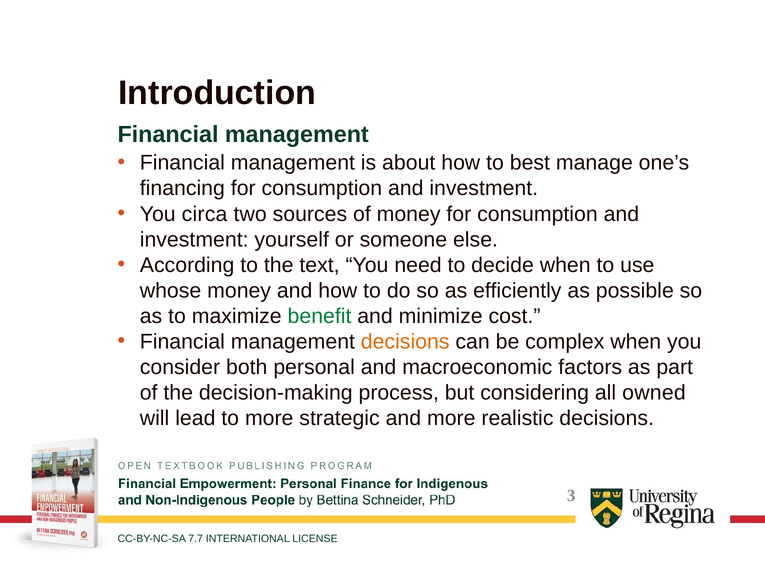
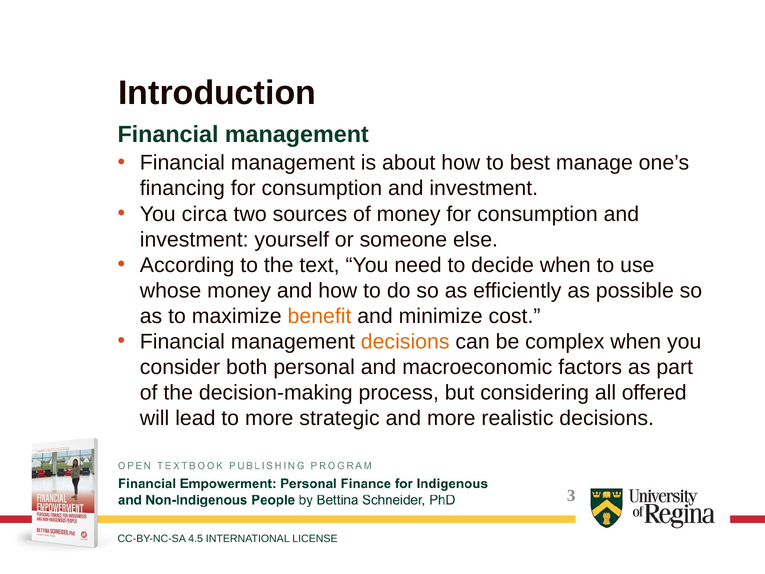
benefit colour: green -> orange (320, 316)
owned: owned -> offered (654, 392)
7.7: 7.7 -> 4.5 (196, 538)
